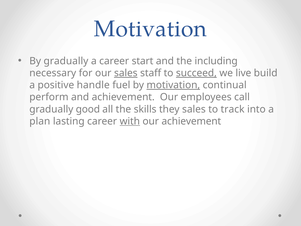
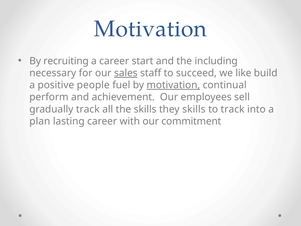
By gradually: gradually -> recruiting (66, 61)
succeed underline: present -> none (196, 73)
live: live -> like (243, 73)
handle: handle -> people (93, 85)
call: call -> sell (242, 97)
gradually good: good -> track (88, 109)
they sales: sales -> skills (194, 109)
with underline: present -> none (130, 121)
our achievement: achievement -> commitment (191, 121)
